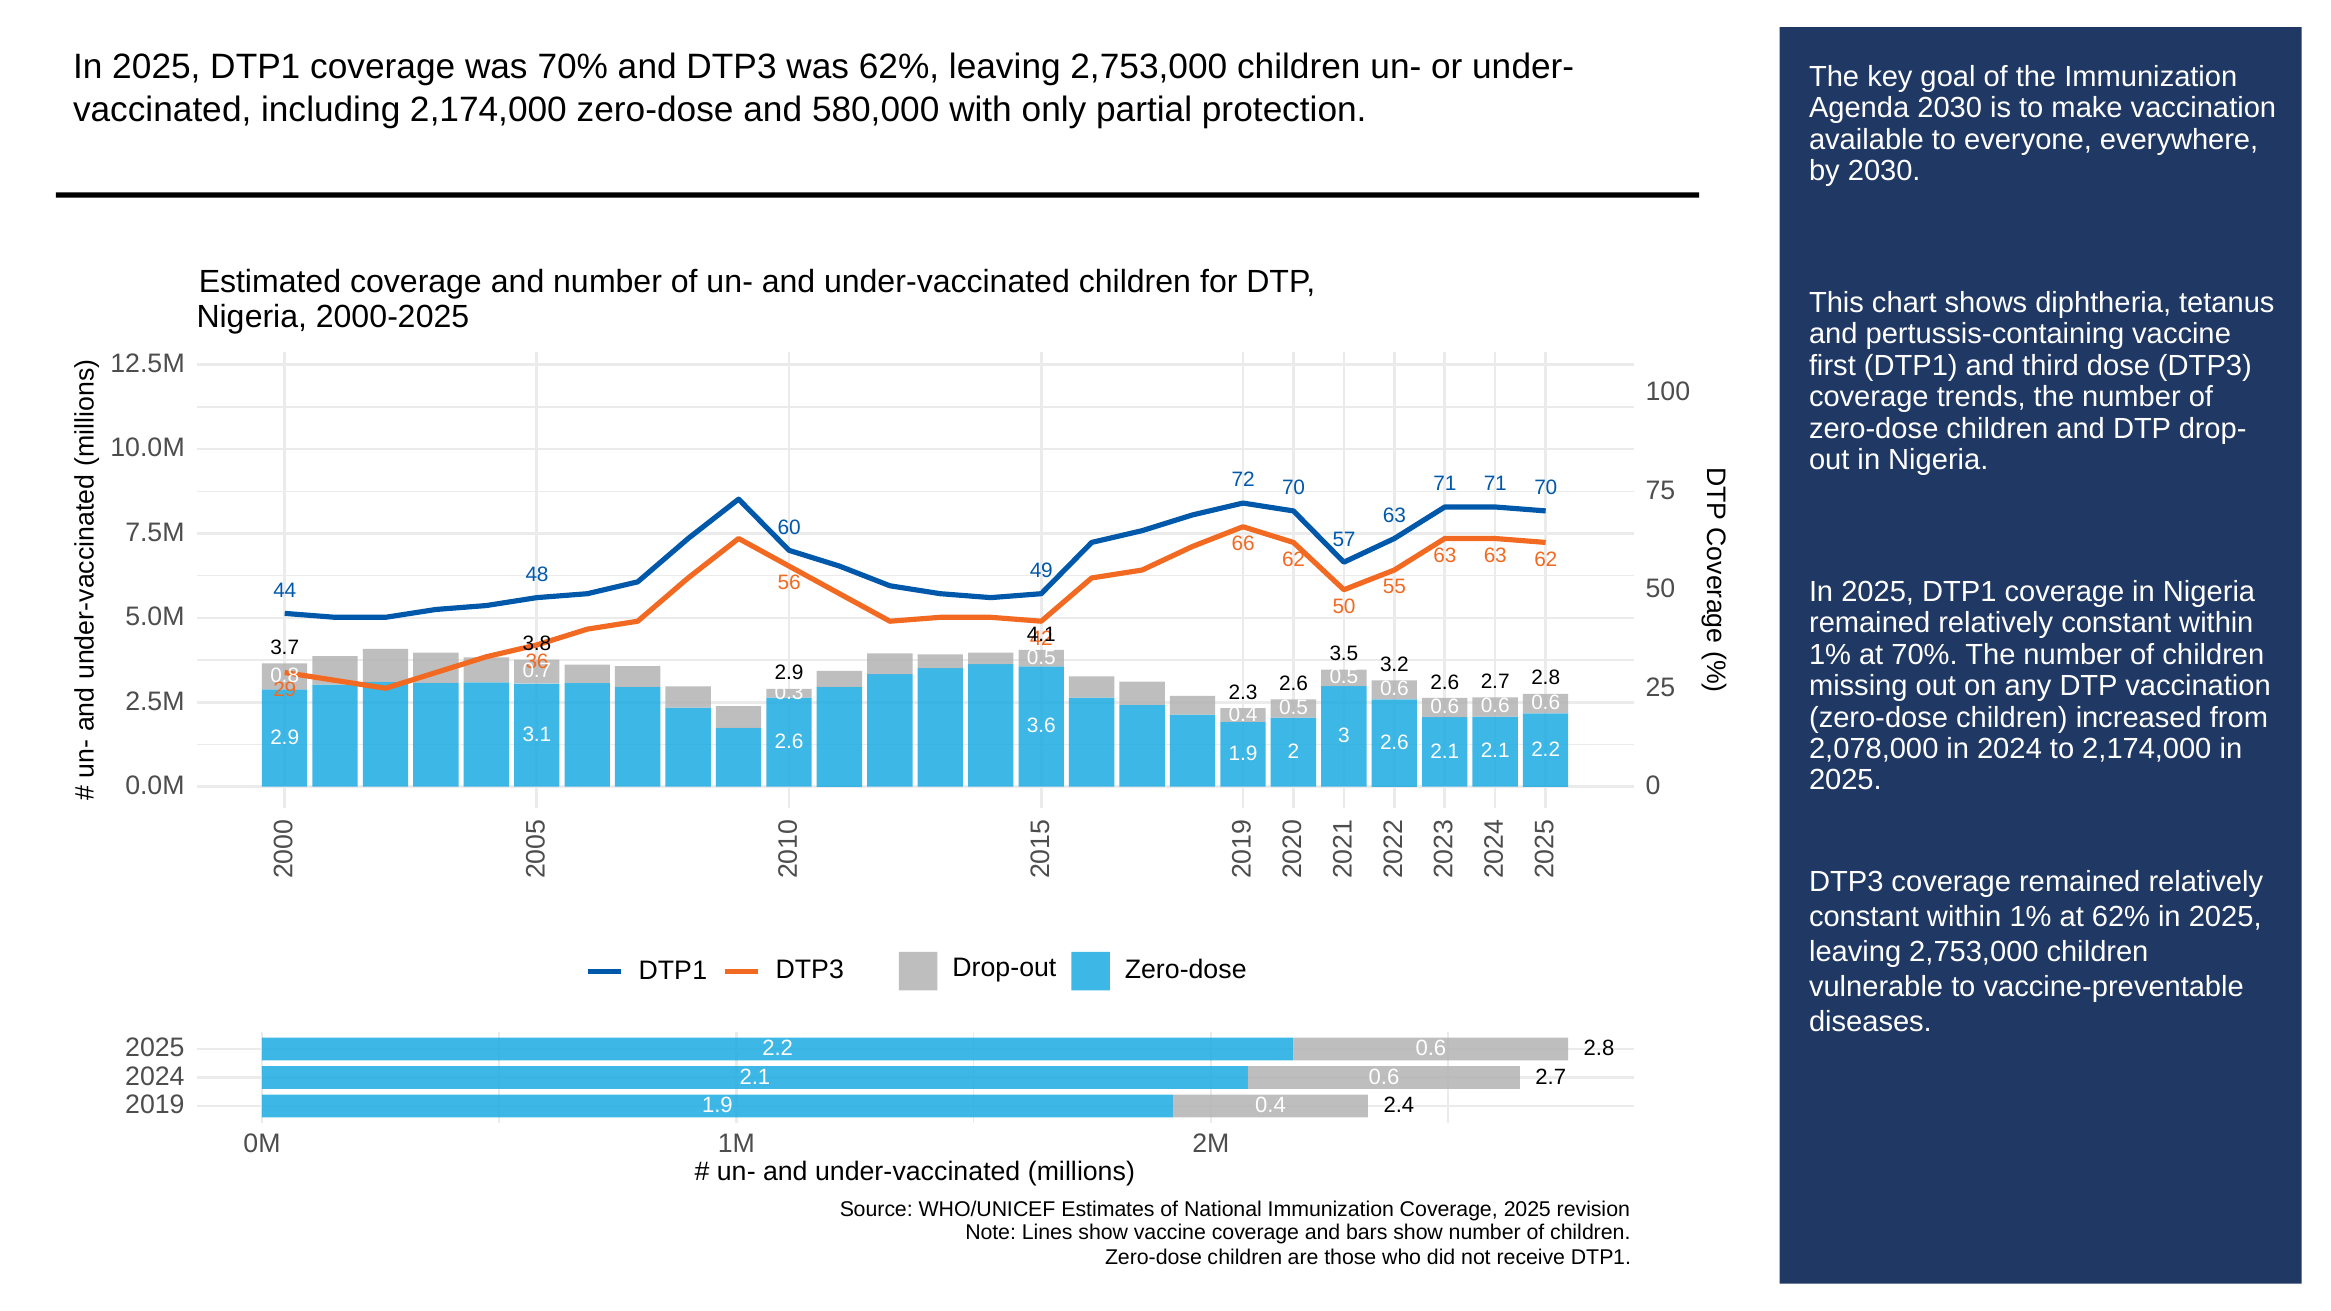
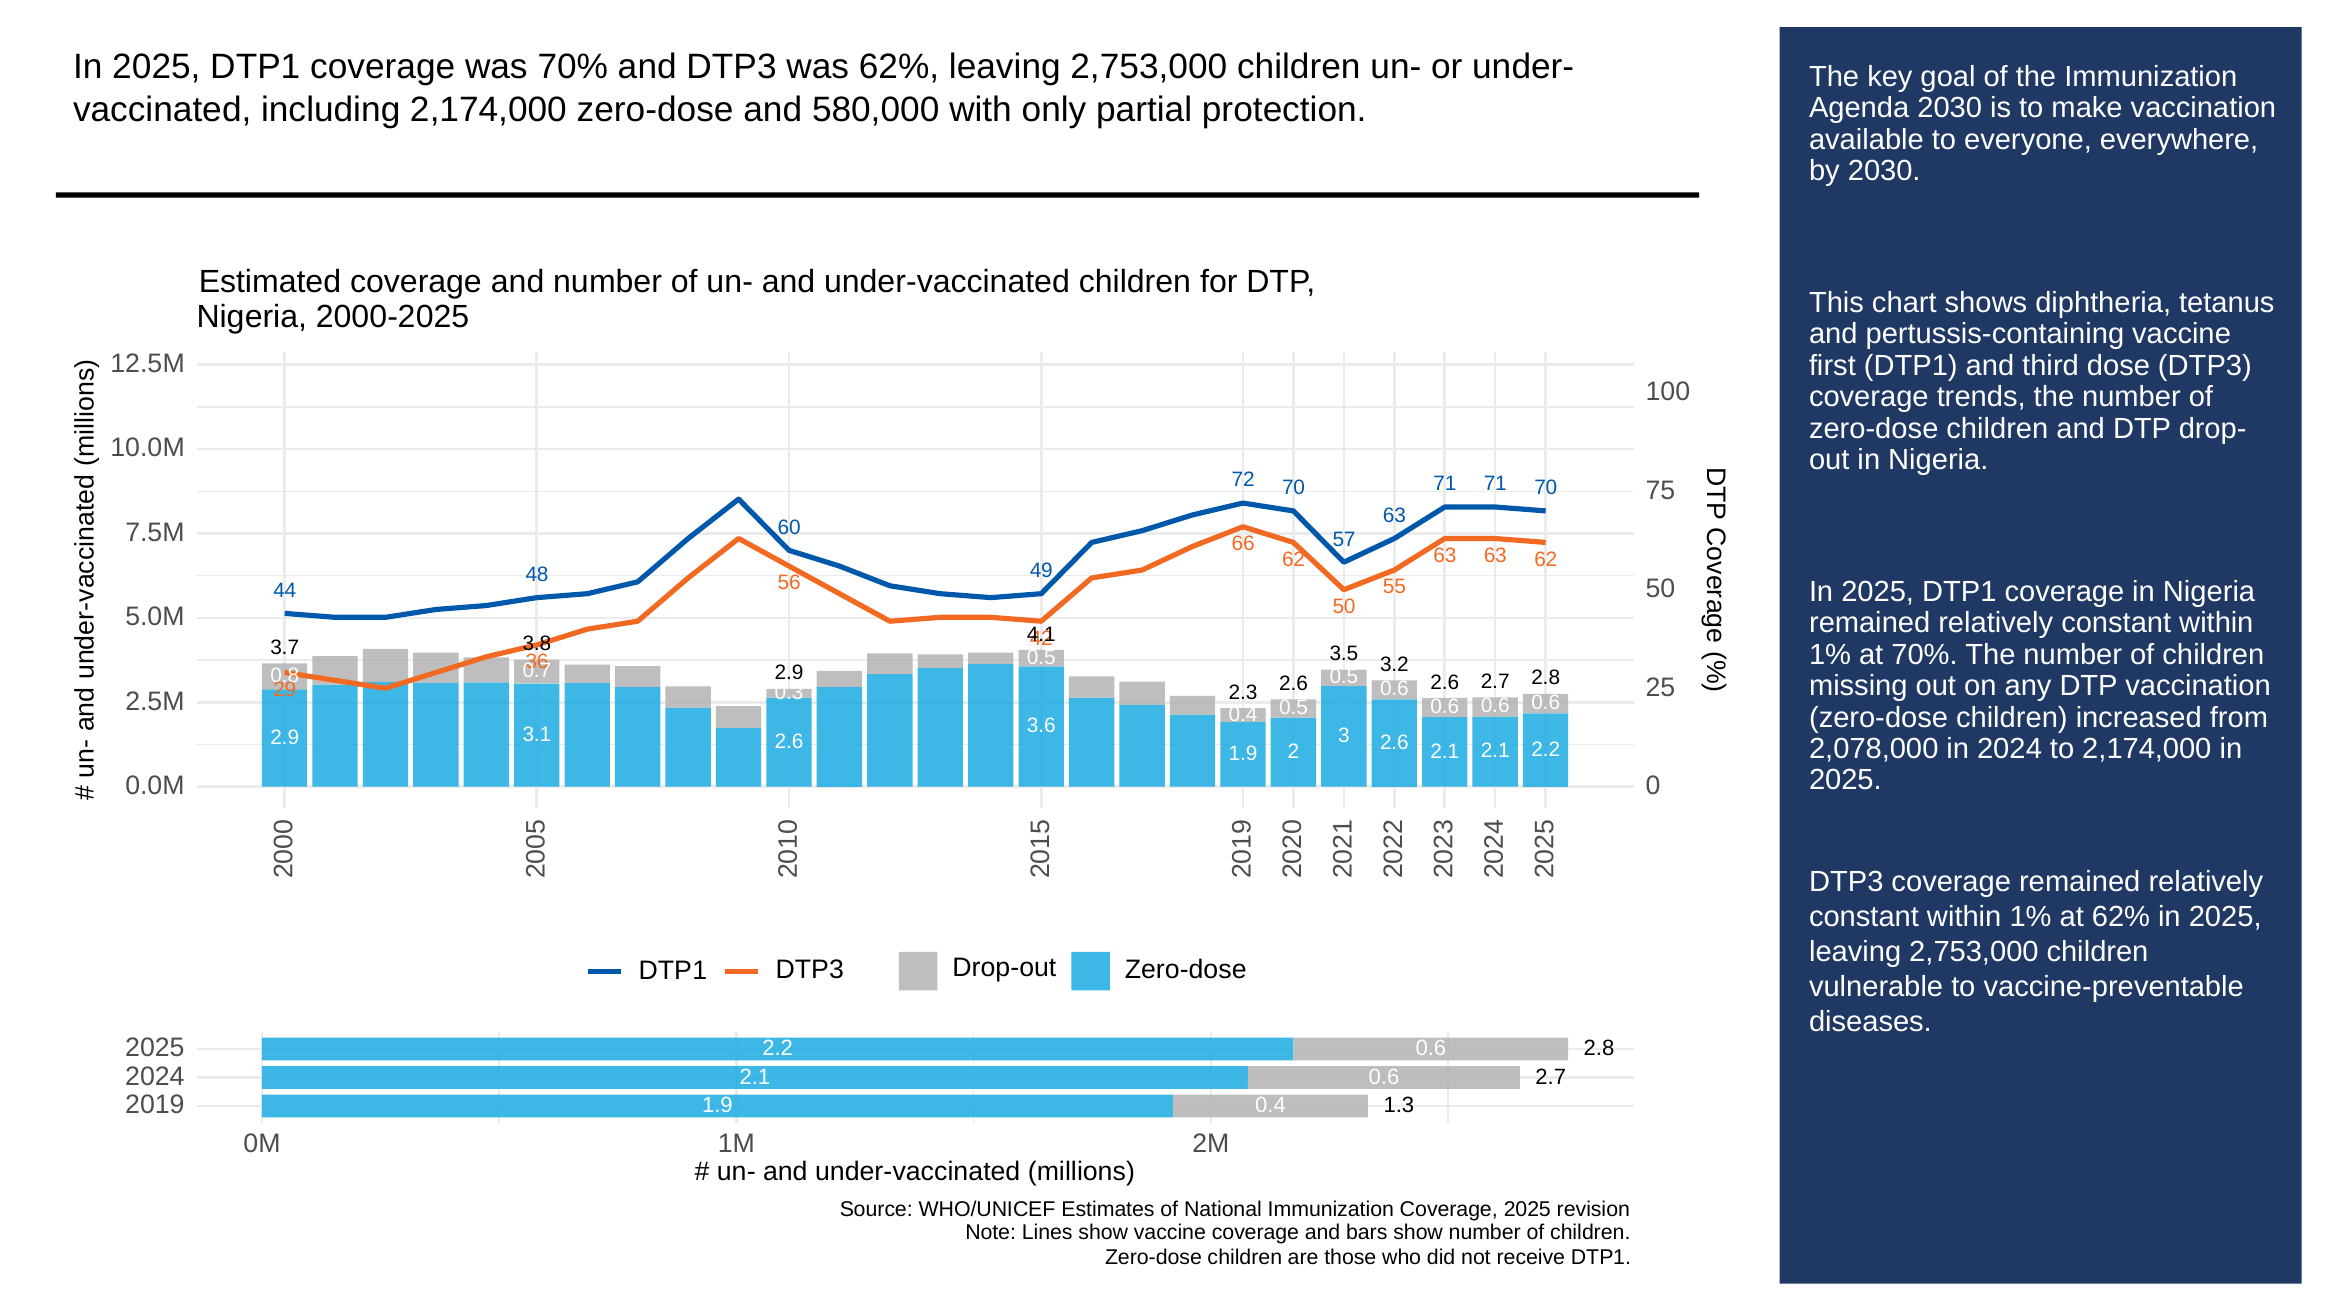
2.4: 2.4 -> 1.3 (1399, 1105)
